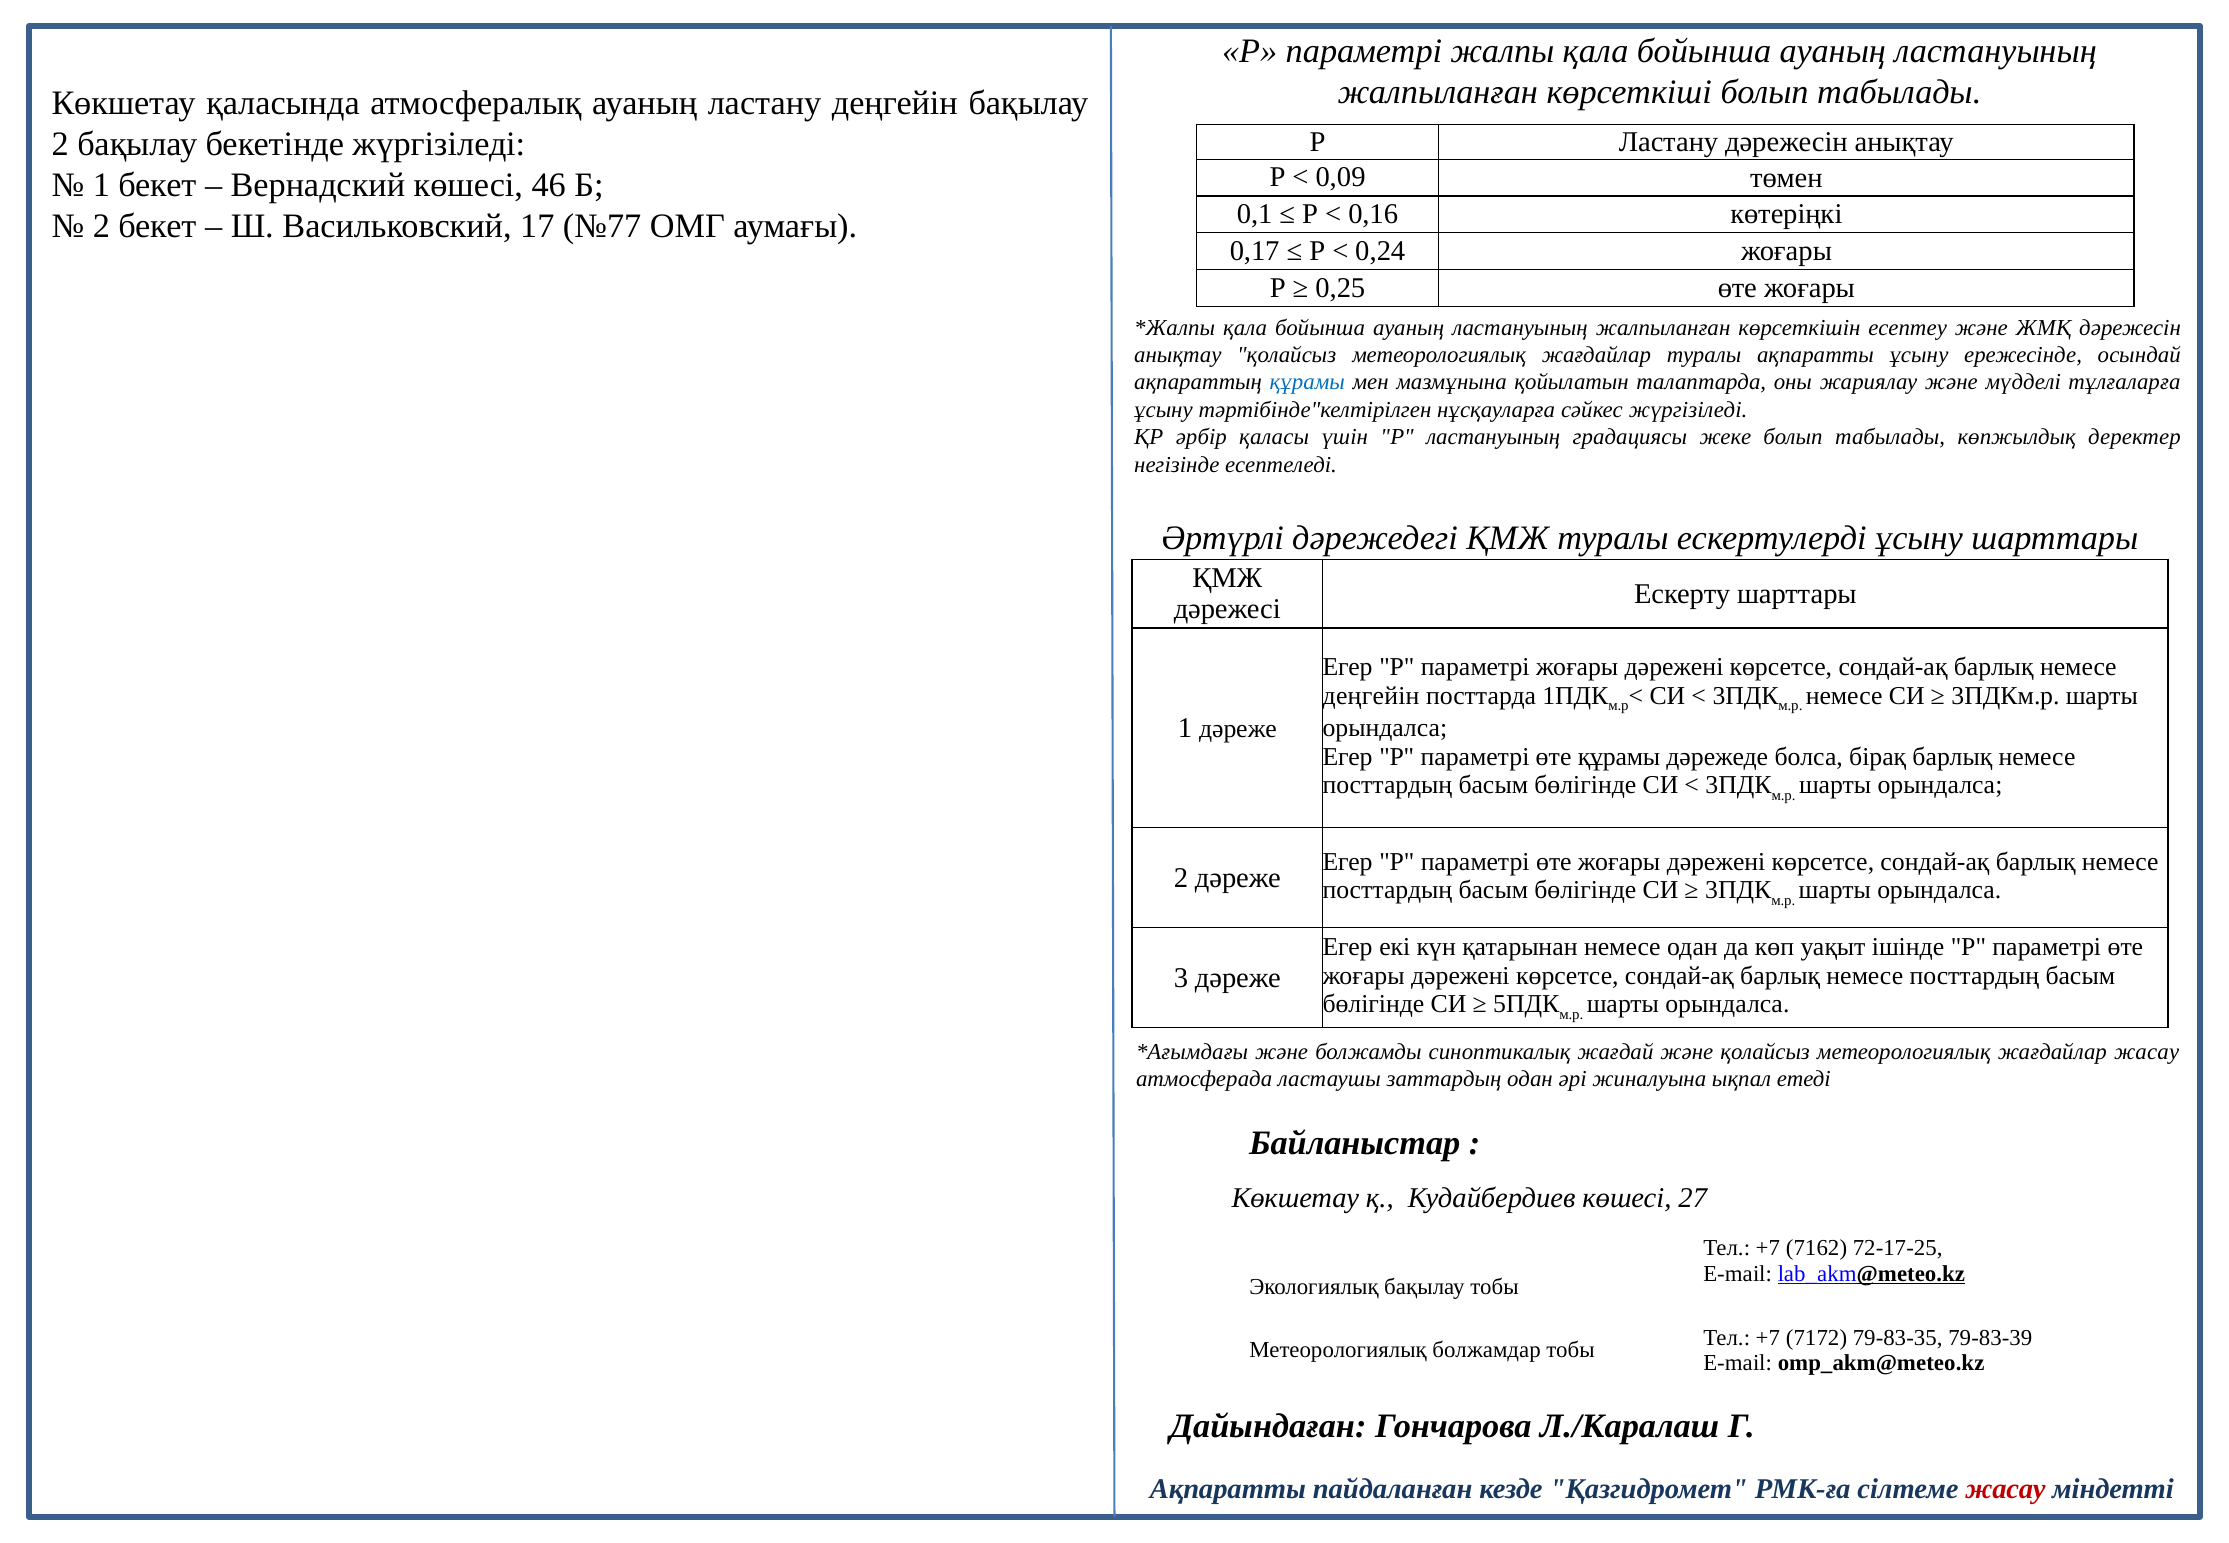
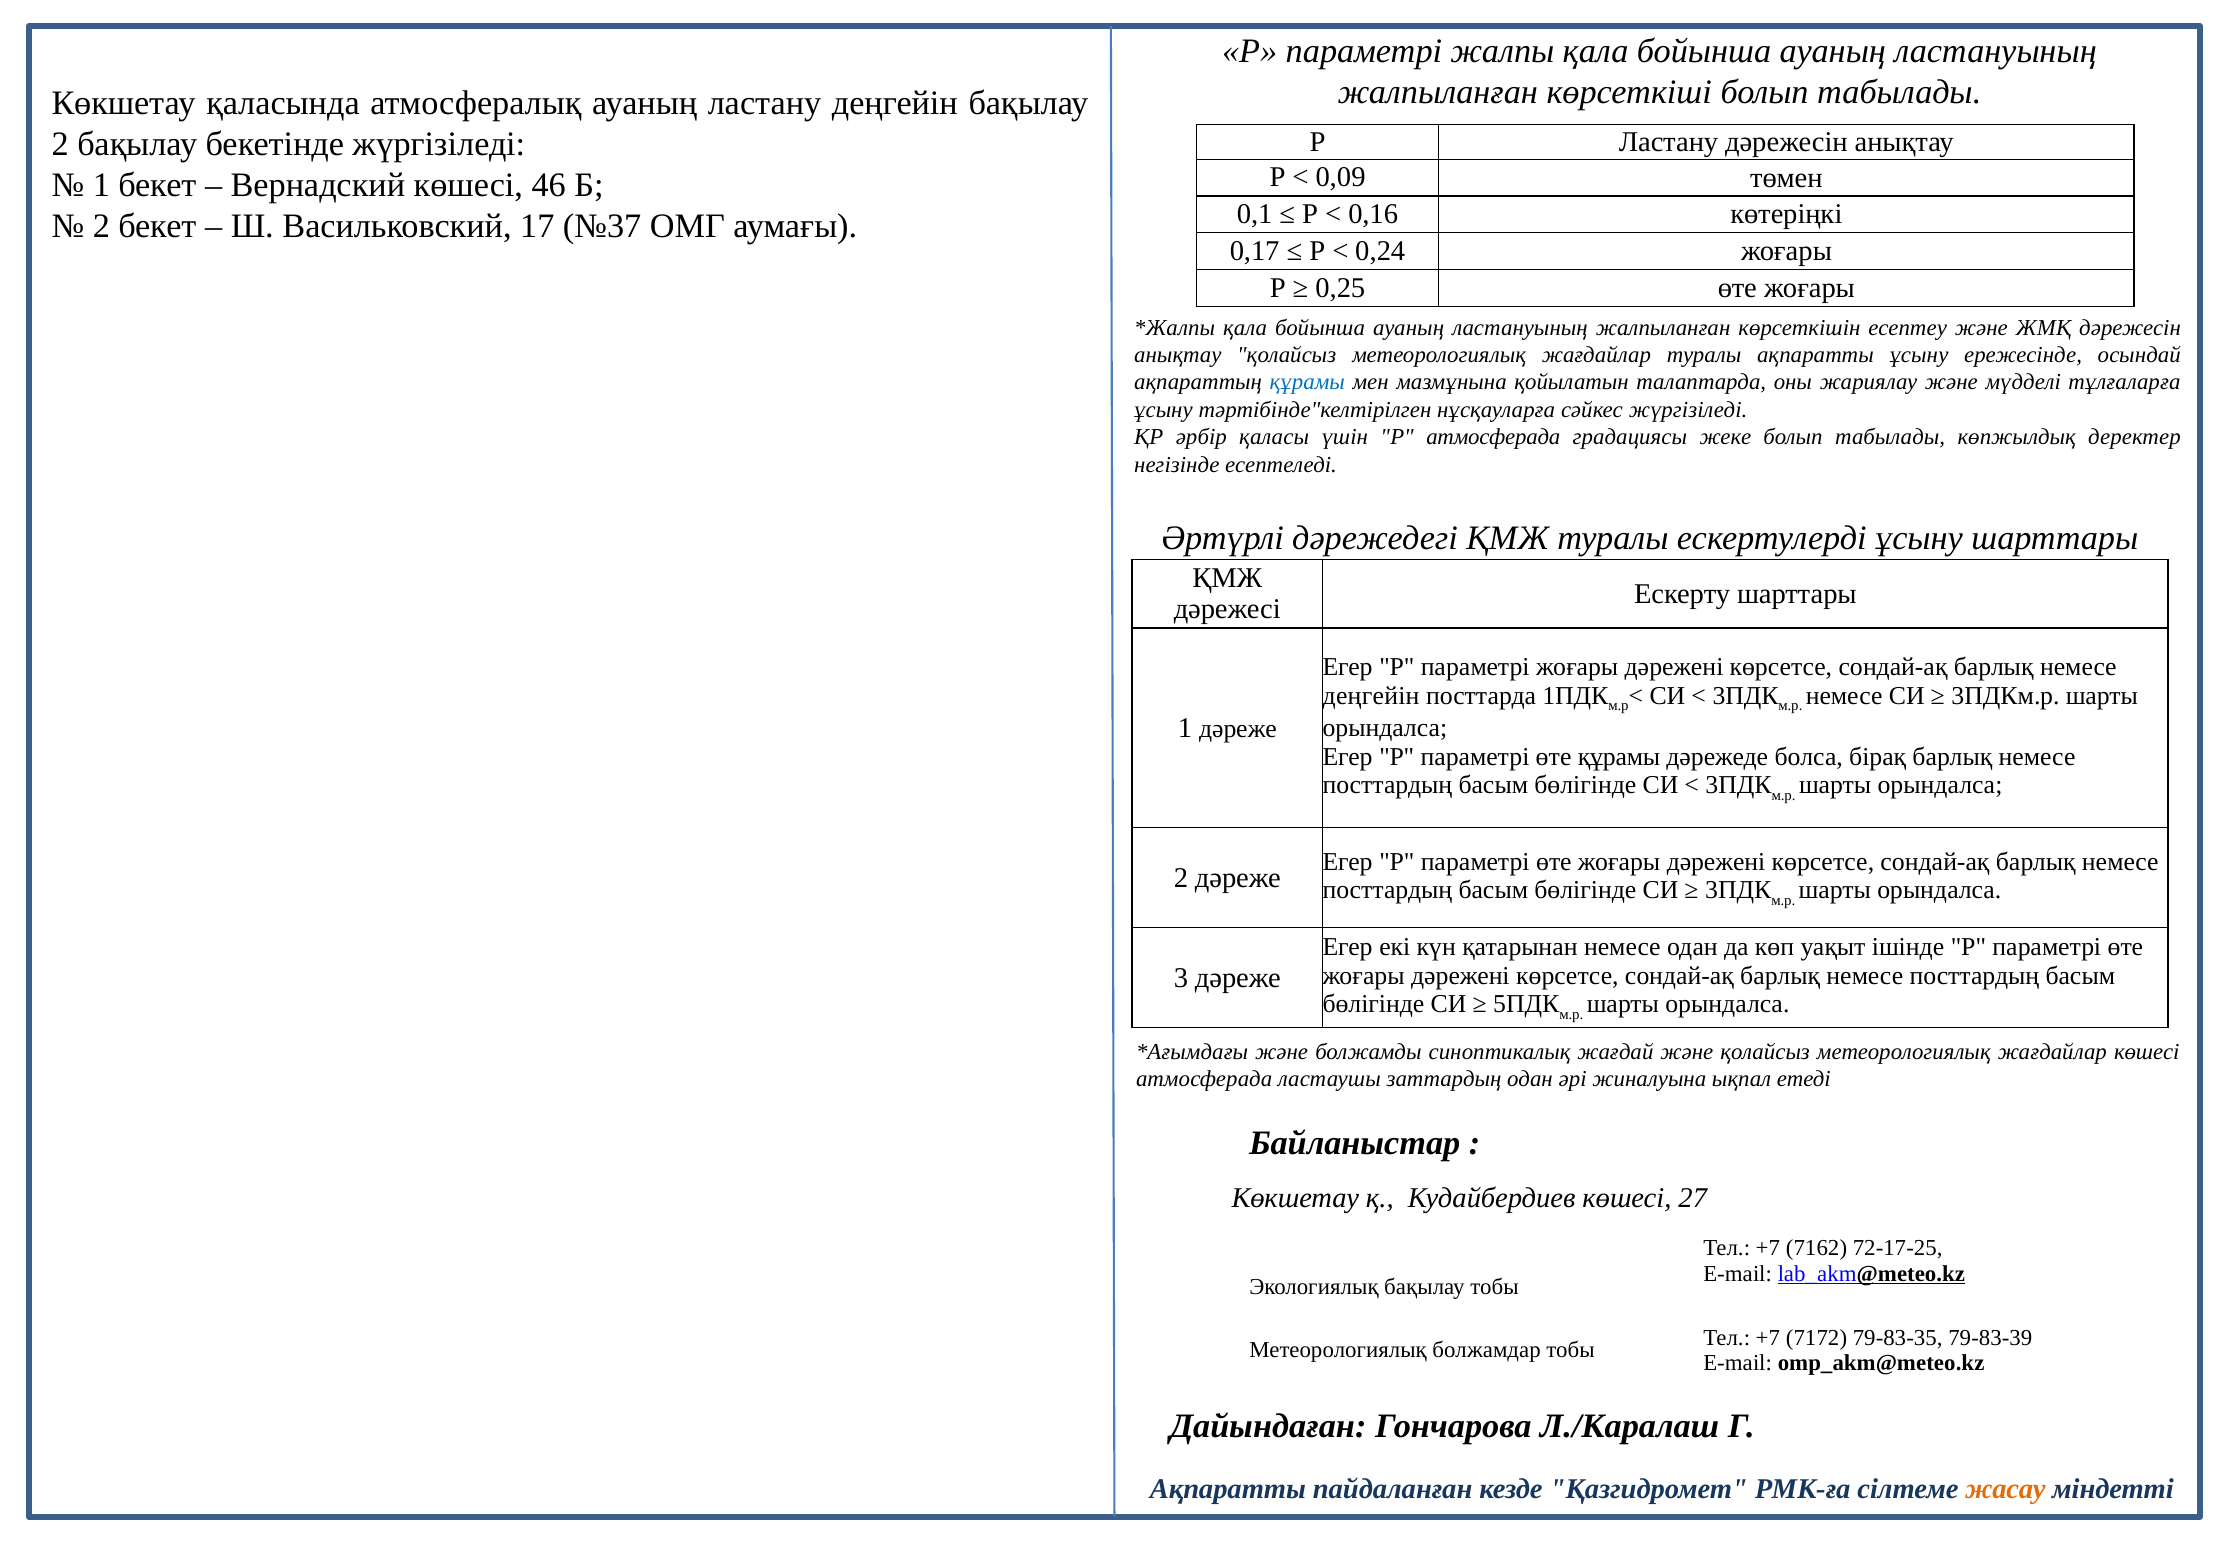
№77: №77 -> №37 (602, 227)
Р ластануының: ластануының -> атмосферада (1493, 437)
жағдайлар жасау: жасау -> көшесі (2147, 1052)
жасау colour: red -> orange (2005, 1489)
